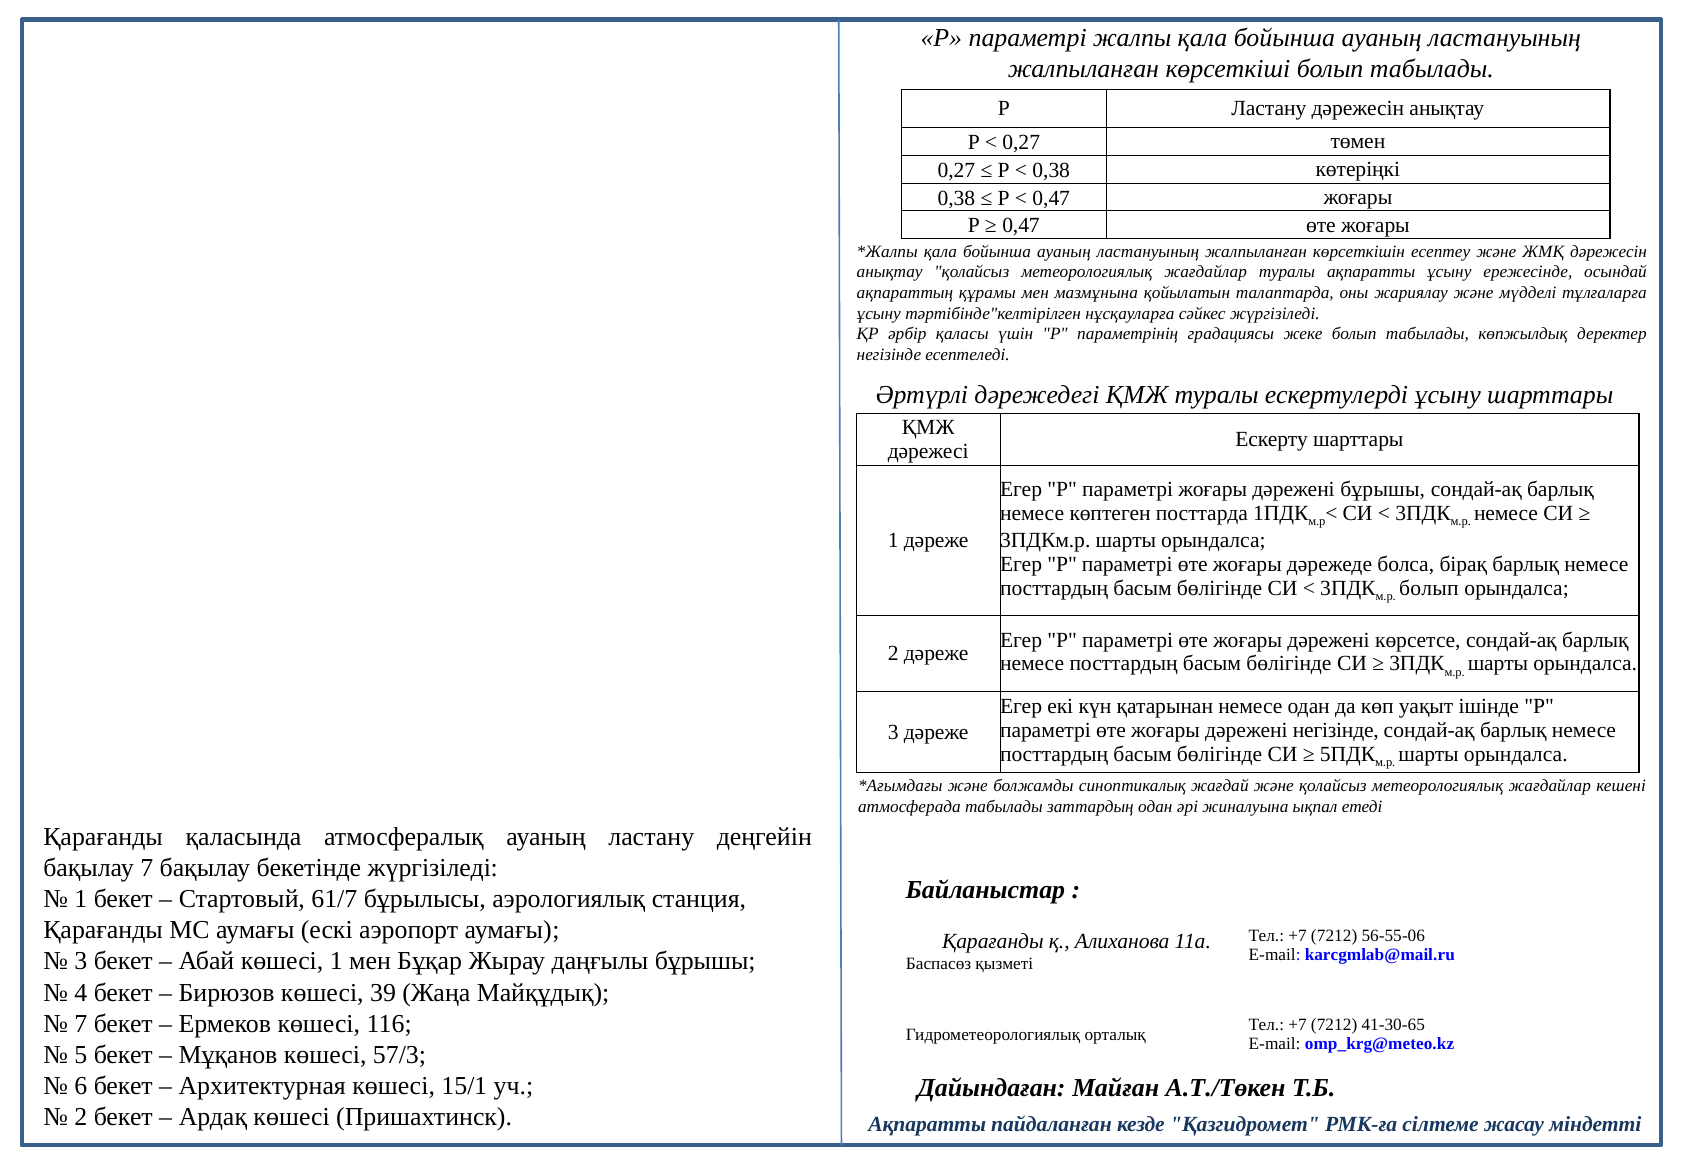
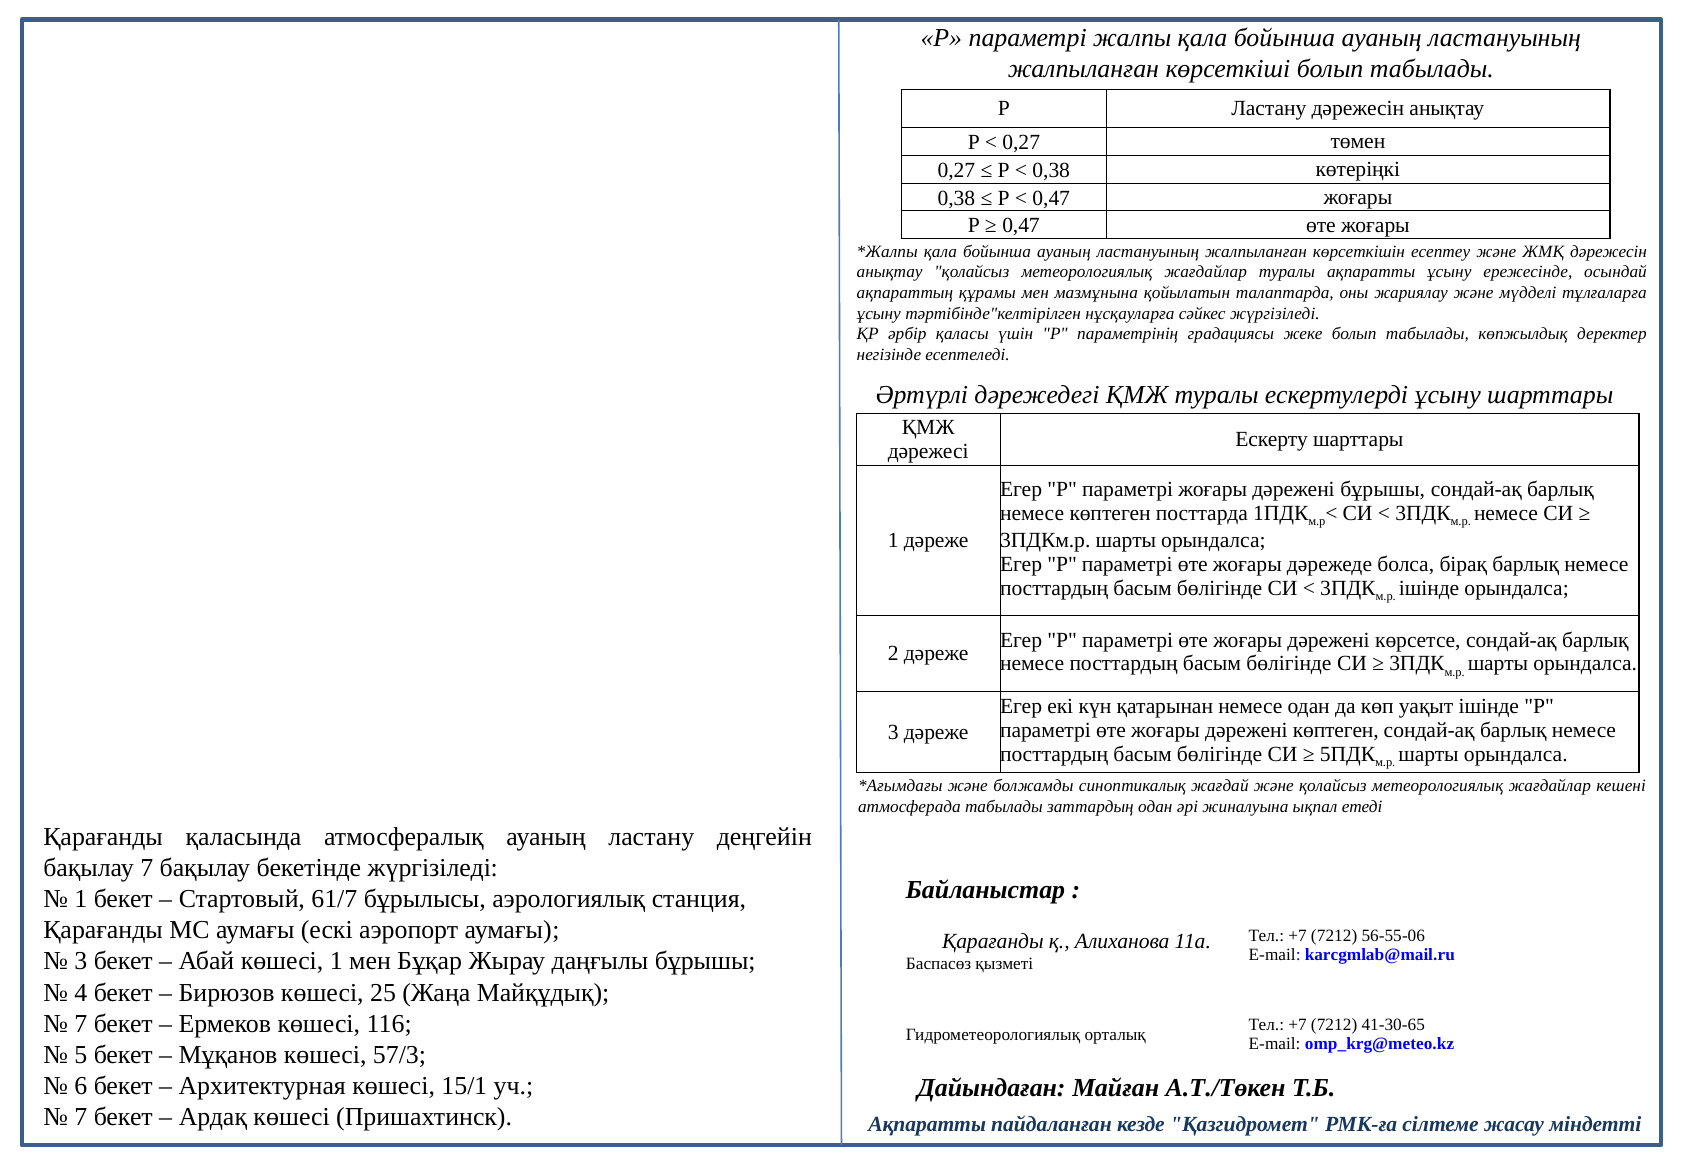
болып: болып -> ішінде (1429, 588)
дәрежені негізінде: негізінде -> көптеген (1336, 730)
39: 39 -> 25 (383, 993)
2: 2 -> 7 (81, 1117)
